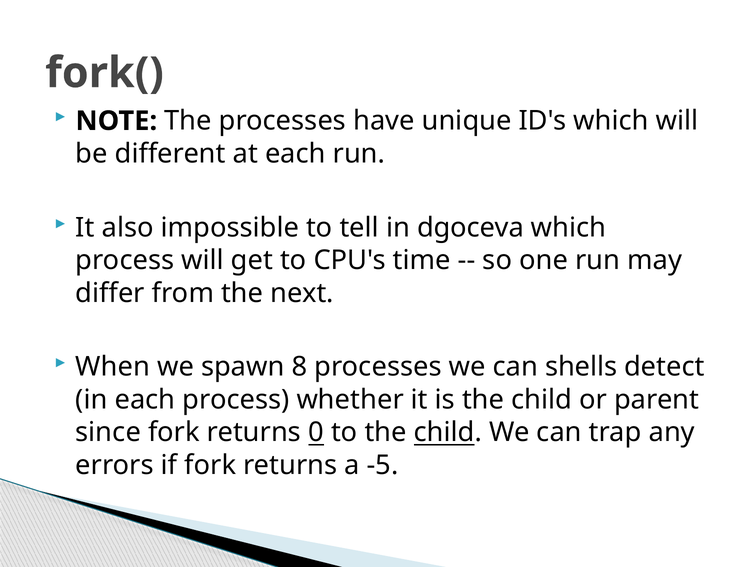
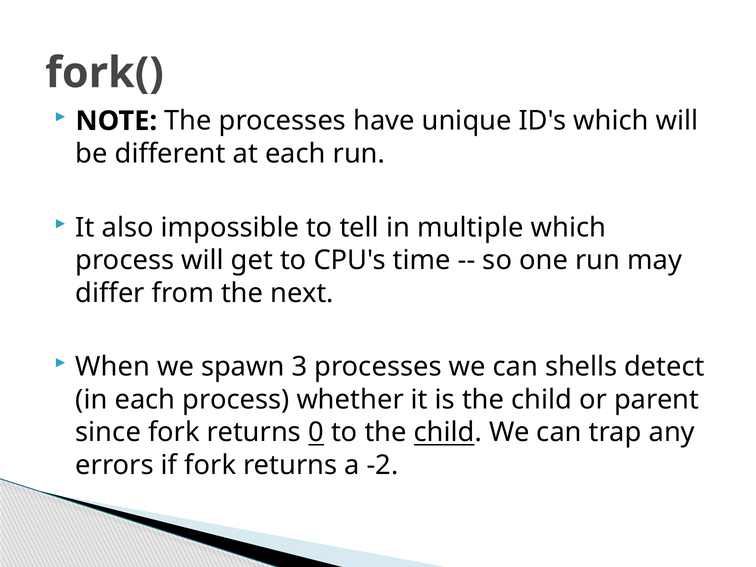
dgoceva: dgoceva -> multiple (470, 228)
8: 8 -> 3 (300, 367)
-5: -5 -> -2 (383, 465)
